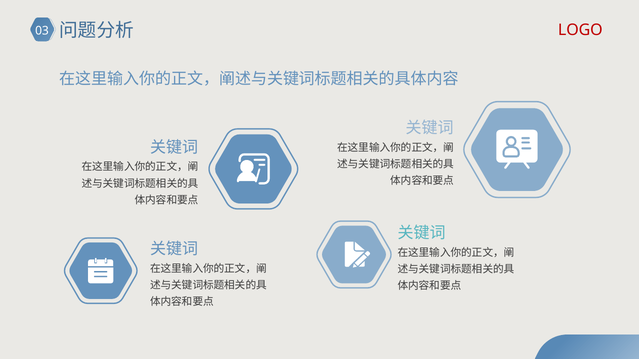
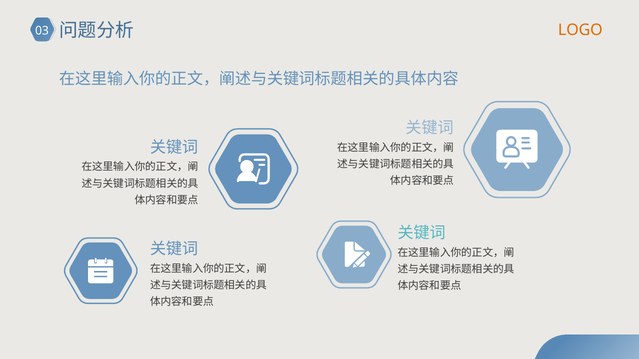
LOGO colour: red -> orange (580, 30)
